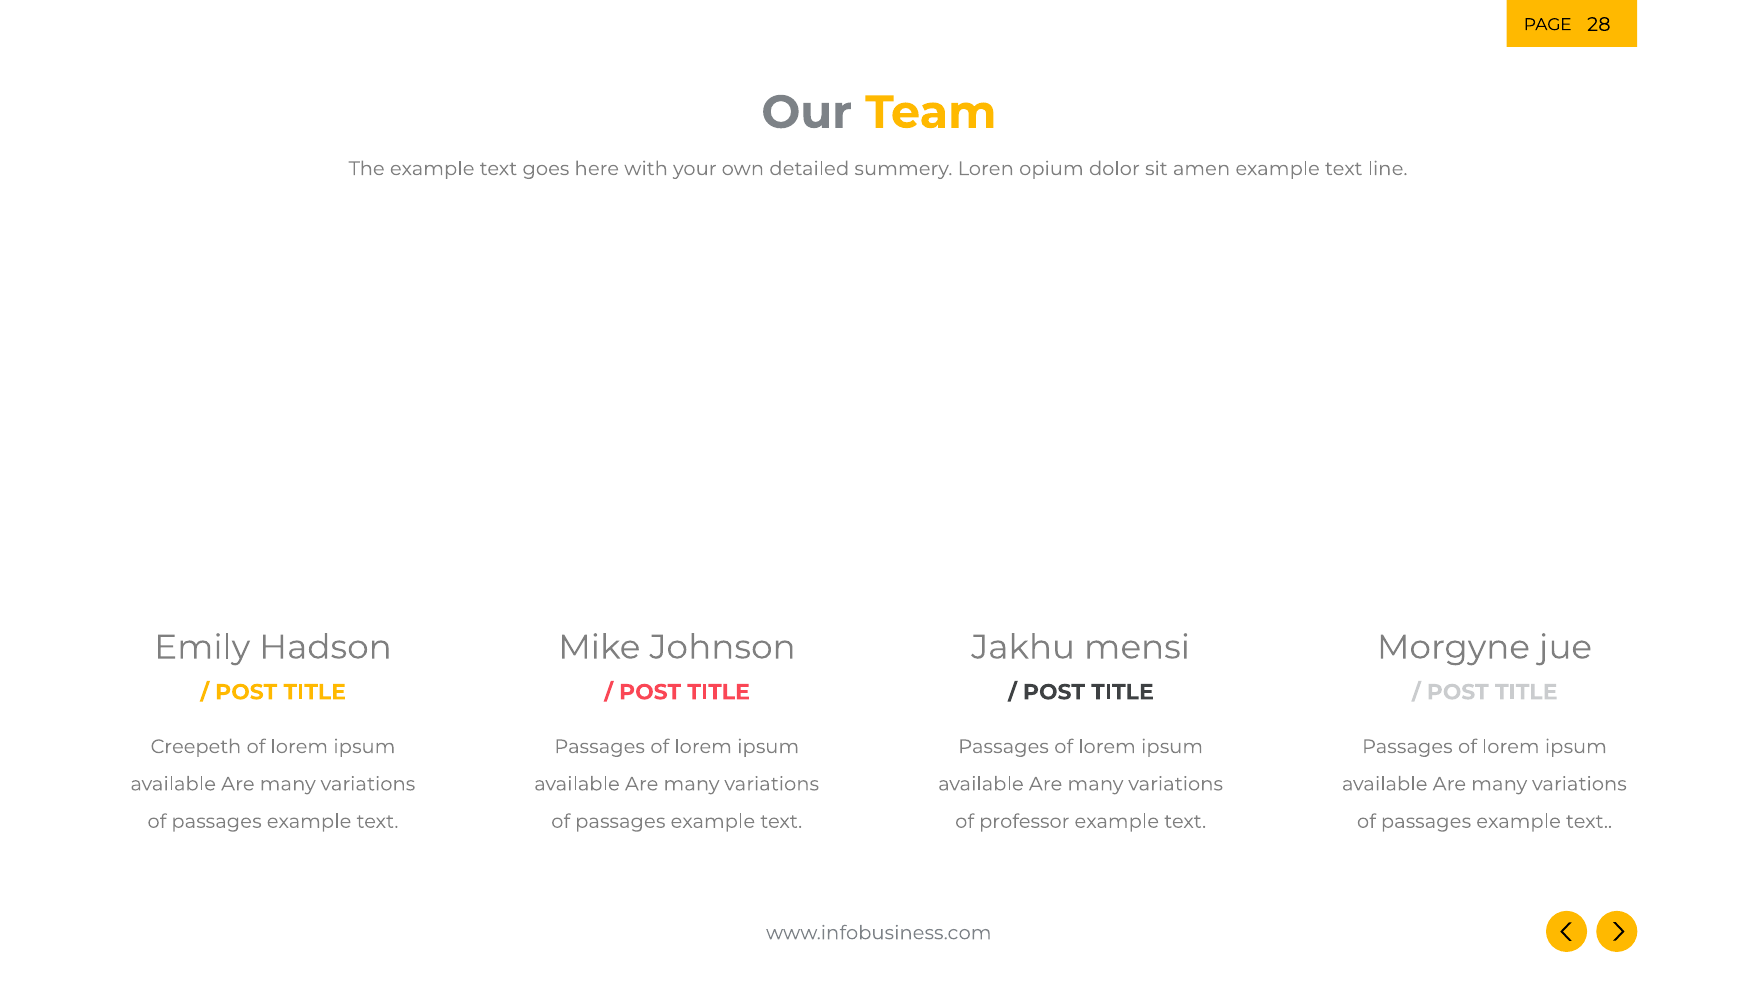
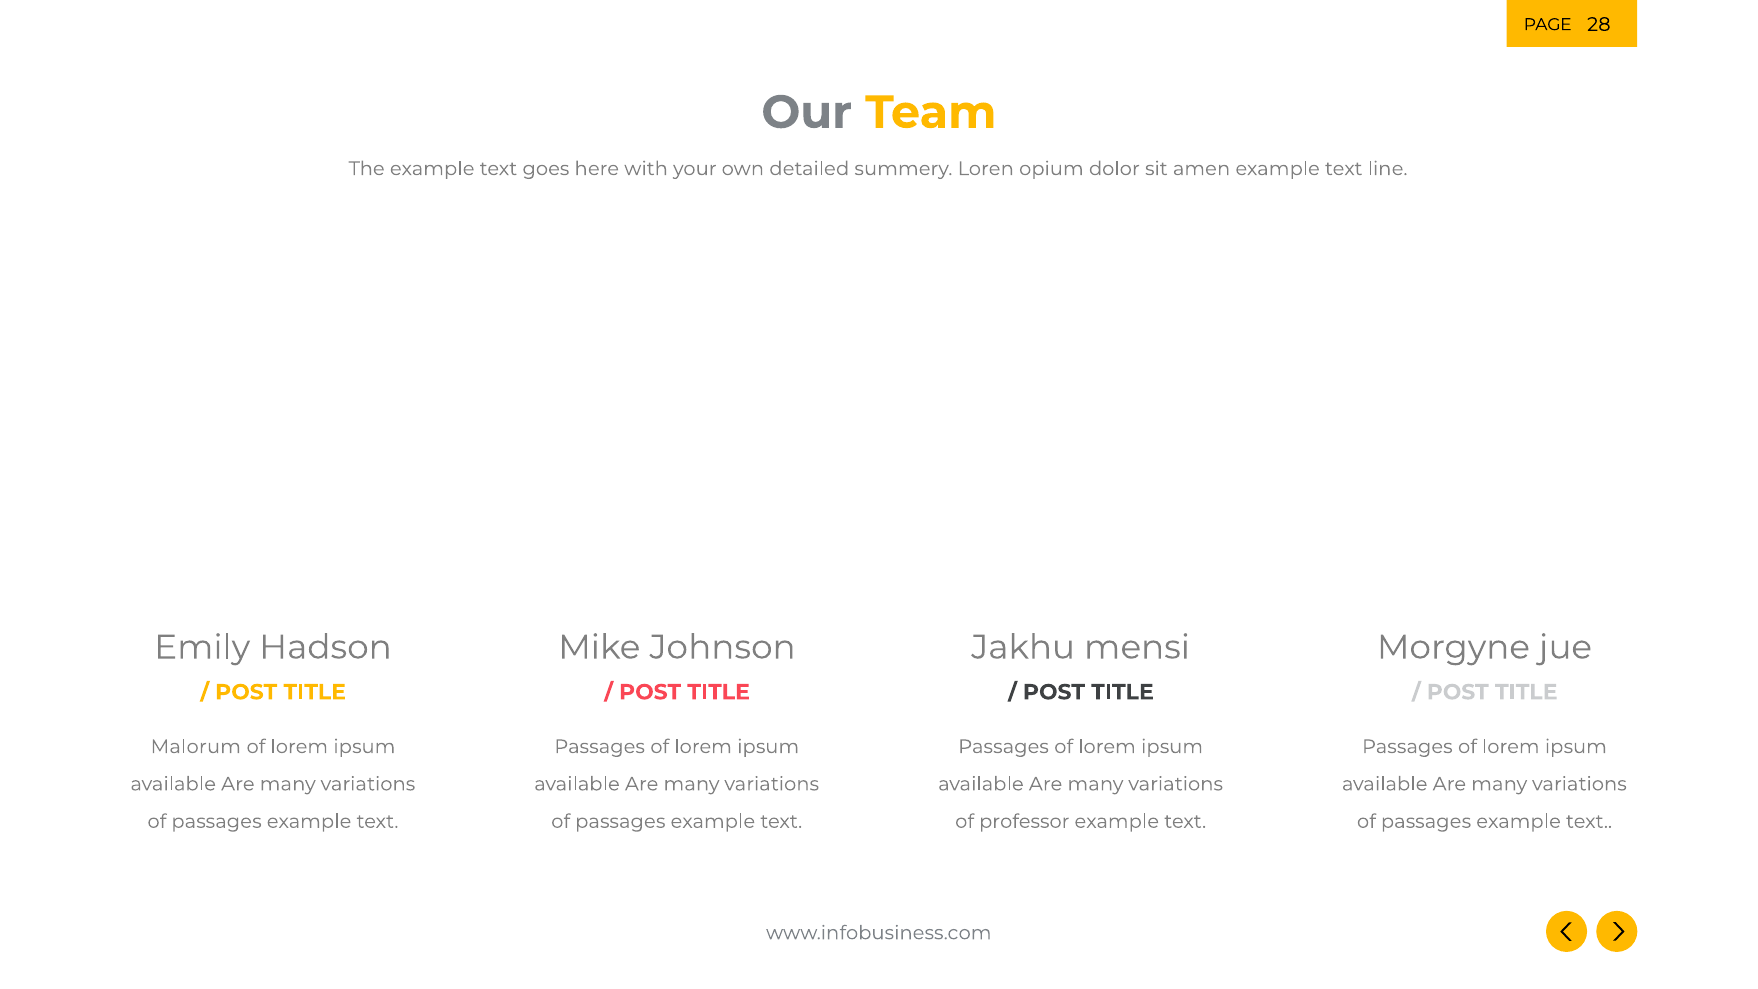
Creepeth: Creepeth -> Malorum (196, 747)
